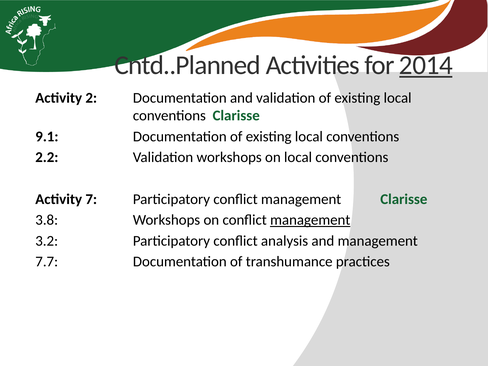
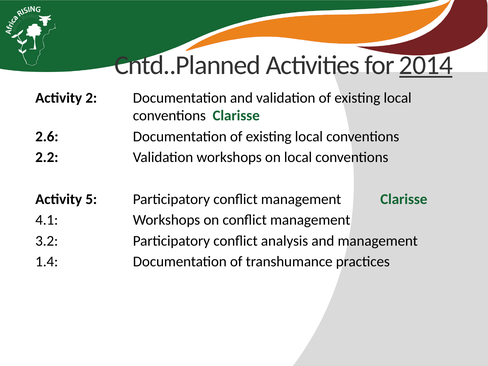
9.1: 9.1 -> 2.6 (47, 137)
7: 7 -> 5 (91, 199)
3.8: 3.8 -> 4.1 (47, 220)
management underline: present -> none (310, 220)
7.7: 7.7 -> 1.4 (47, 262)
